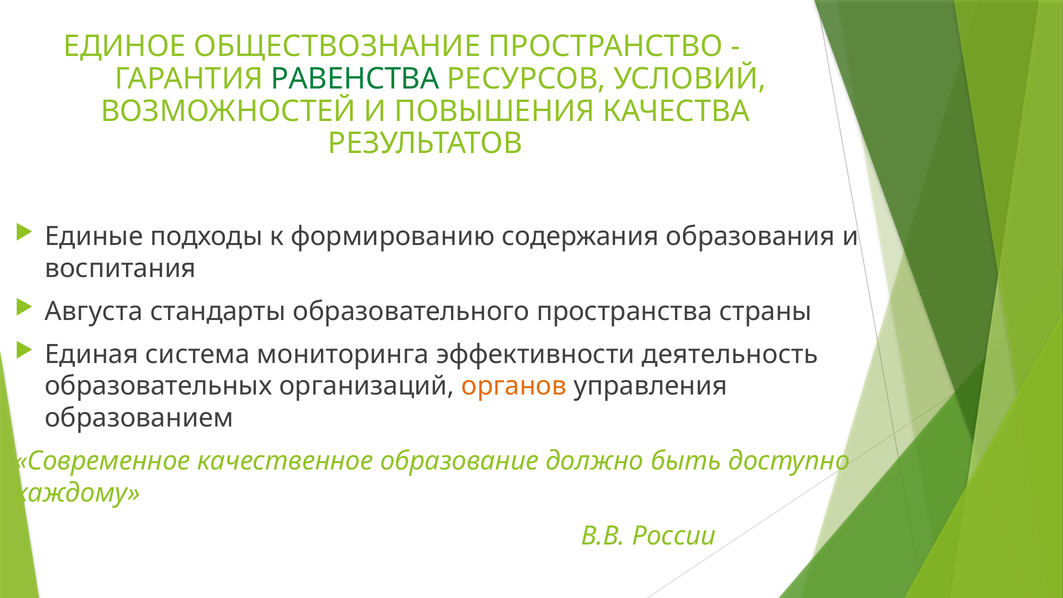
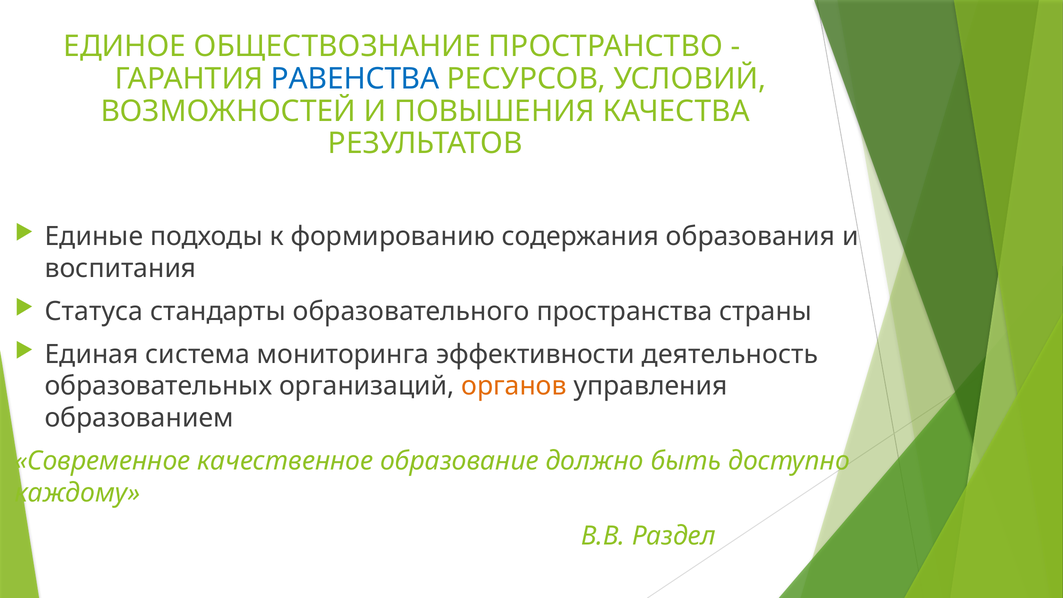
РАВЕНСТВА colour: green -> blue (355, 79)
Августа: Августа -> Статуса (94, 311)
России: России -> Раздел (674, 536)
